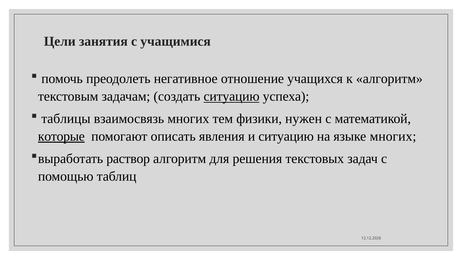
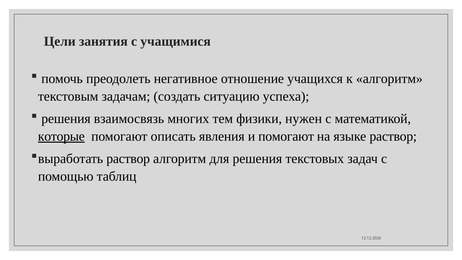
ситуацию underline: present -> none (232, 96)
таблицы: таблицы -> решения (66, 119)
и ситуацию: ситуацию -> помогают (286, 136)
языке многих: многих -> раствор (393, 136)
